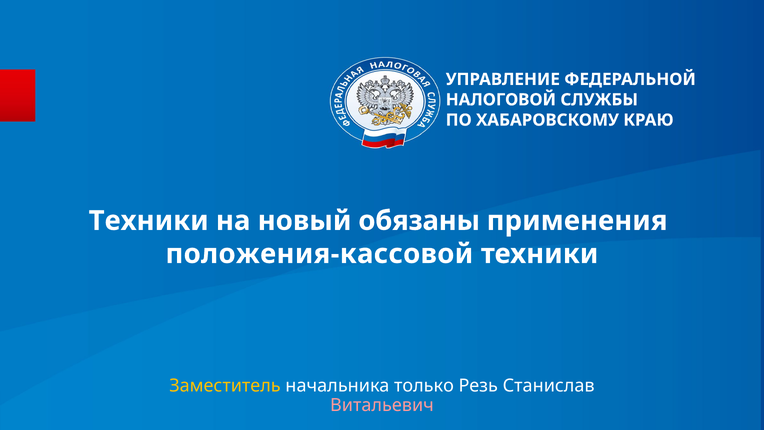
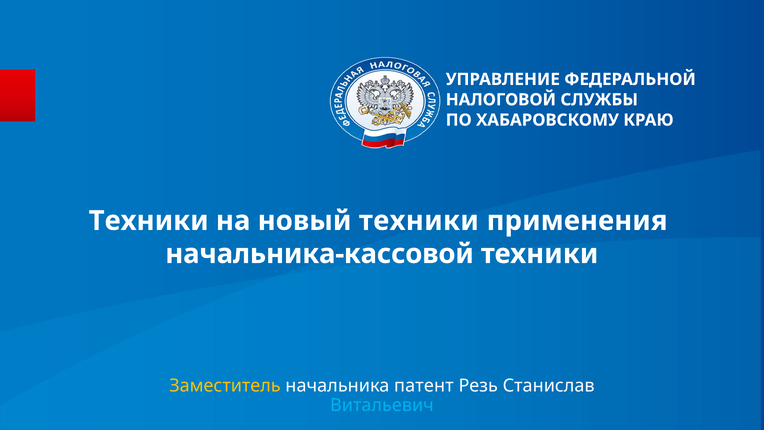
новый обязаны: обязаны -> техники (419, 221)
положения-кассовой: положения-кассовой -> начальника-кассовой (320, 254)
только: только -> патент (424, 385)
Витальевич colour: pink -> light blue (382, 405)
